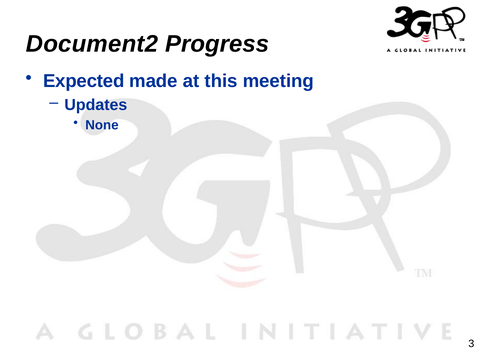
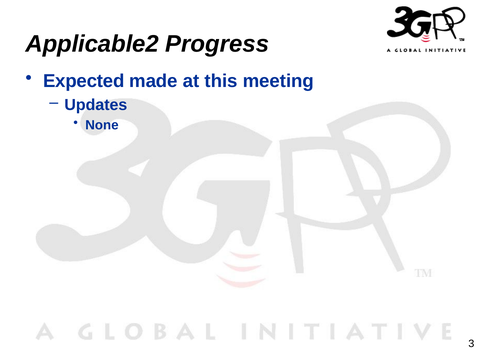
Document2: Document2 -> Applicable2 (92, 44)
